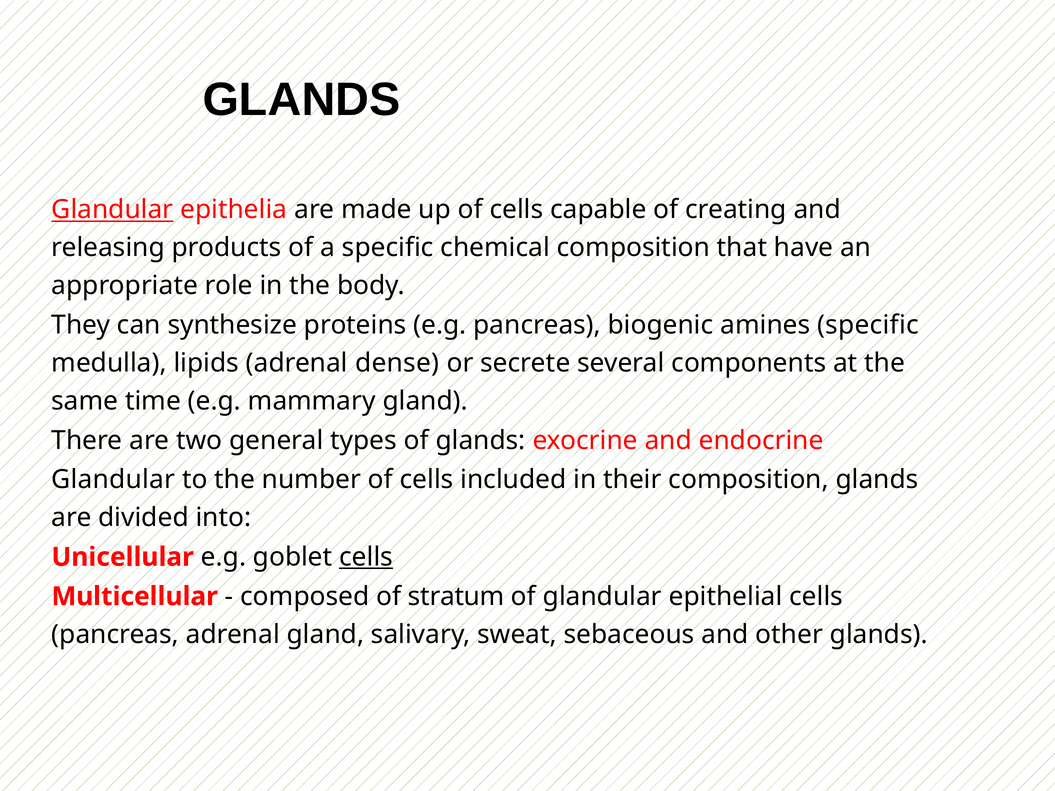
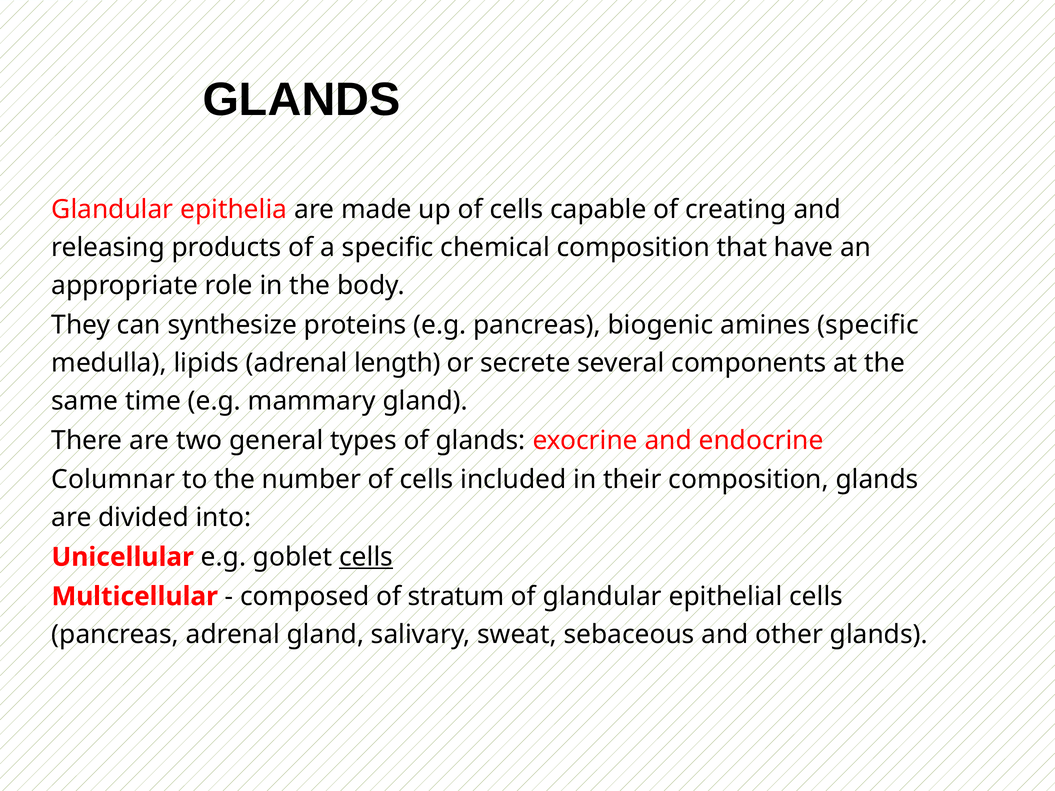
Glandular underline: present -> none (112, 210)
dense: dense -> length (397, 363)
Glandular: Glandular -> Columnar (113, 480)
